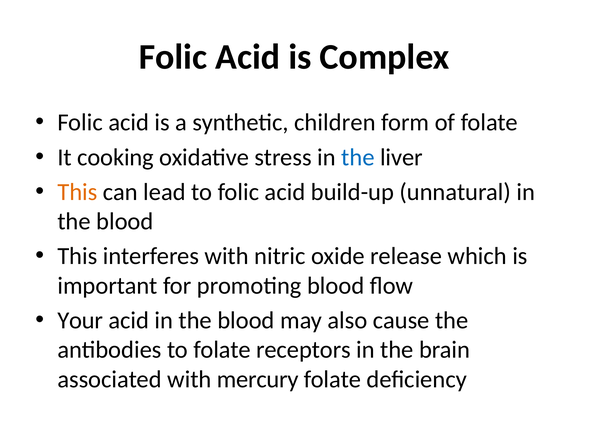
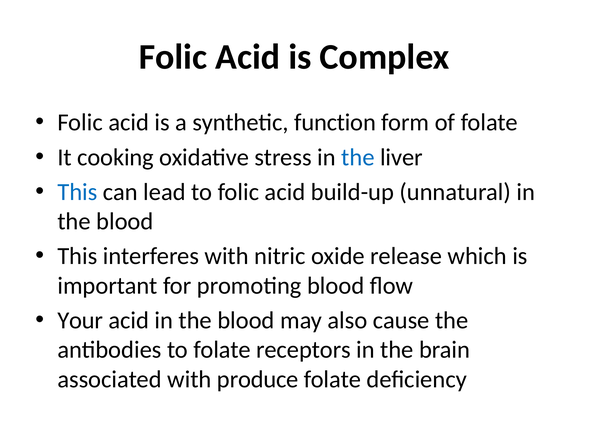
children: children -> function (335, 122)
This colour: orange -> blue (77, 192)
mercury: mercury -> produce (258, 379)
